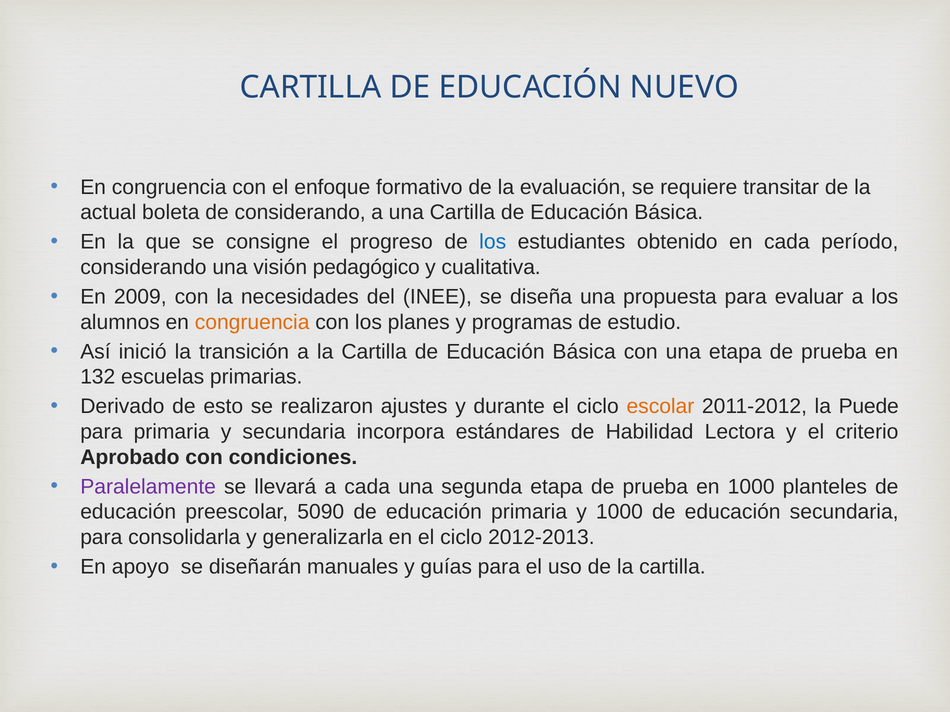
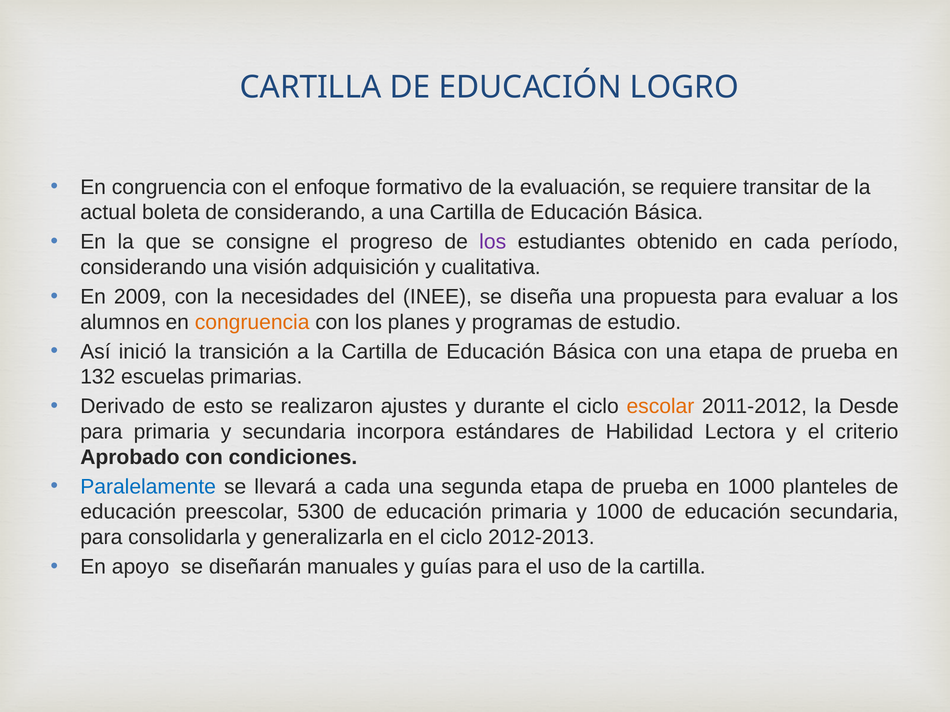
NUEVO: NUEVO -> LOGRO (684, 87)
los colour: blue -> purple (493, 242)
pedagógico: pedagógico -> adquisición (366, 268)
Puede: Puede -> Desde (869, 407)
Paralelamente colour: purple -> blue (148, 487)
5090: 5090 -> 5300 (321, 512)
